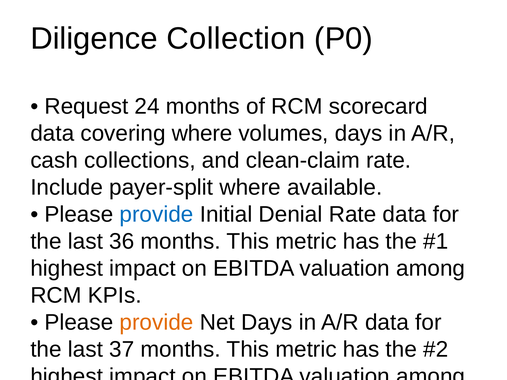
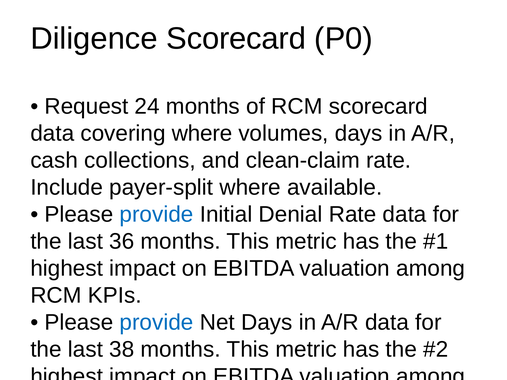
Diligence Collection: Collection -> Scorecard (236, 38)
provide colour: orange -> blue (157, 323)
37: 37 -> 38 (122, 350)
